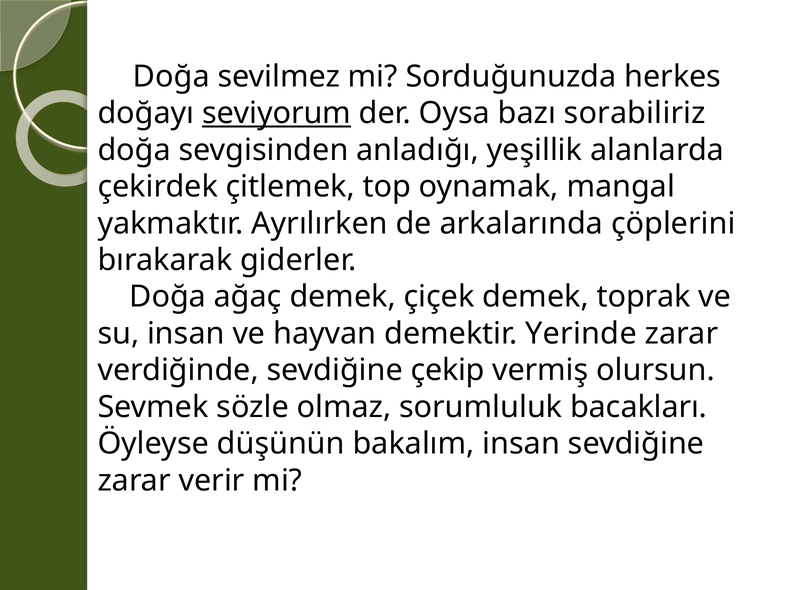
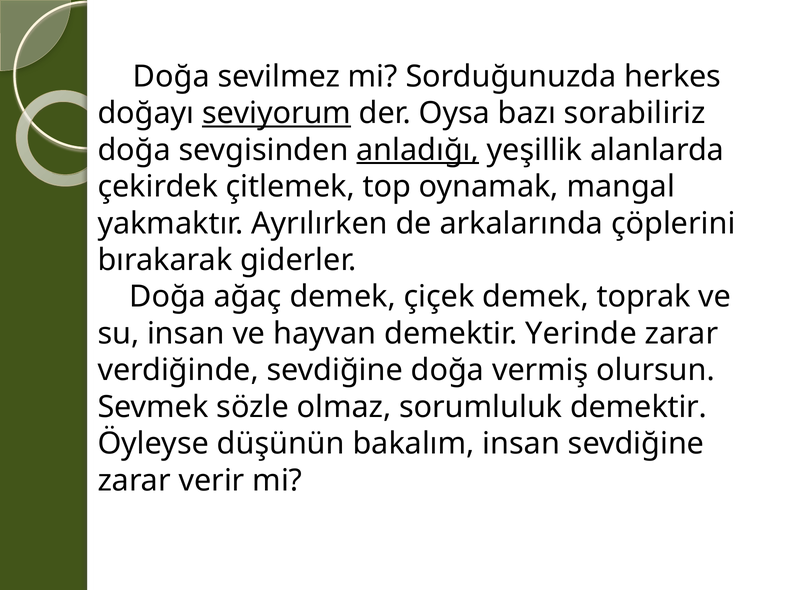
anladığı underline: none -> present (418, 150)
sevdiğine çekip: çekip -> doğa (447, 371)
sorumluluk bacakları: bacakları -> demektir (639, 407)
